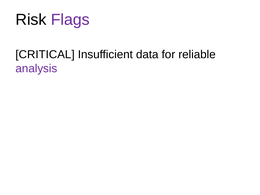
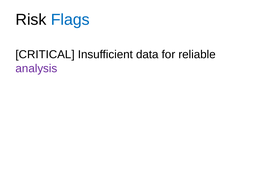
Flags colour: purple -> blue (70, 20)
